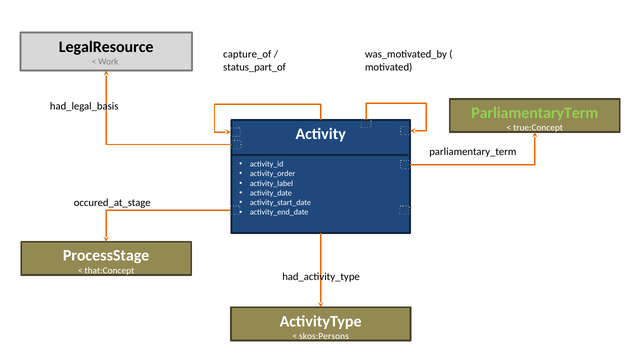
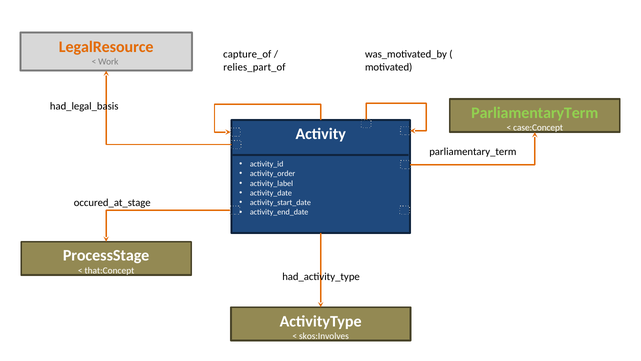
LegalResource colour: black -> orange (106, 47)
status_part_of: status_part_of -> relies_part_of (254, 67)
true:Concept: true:Concept -> case:Concept (538, 128)
skos:Persons: skos:Persons -> skos:Involves (324, 336)
